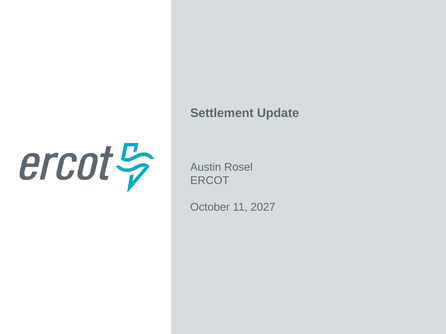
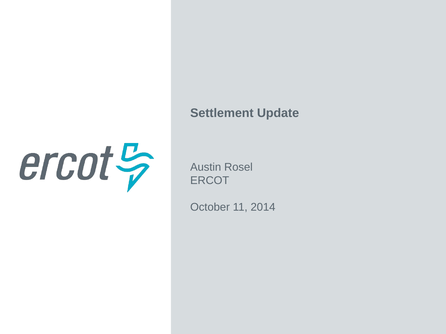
2027: 2027 -> 2014 (263, 208)
